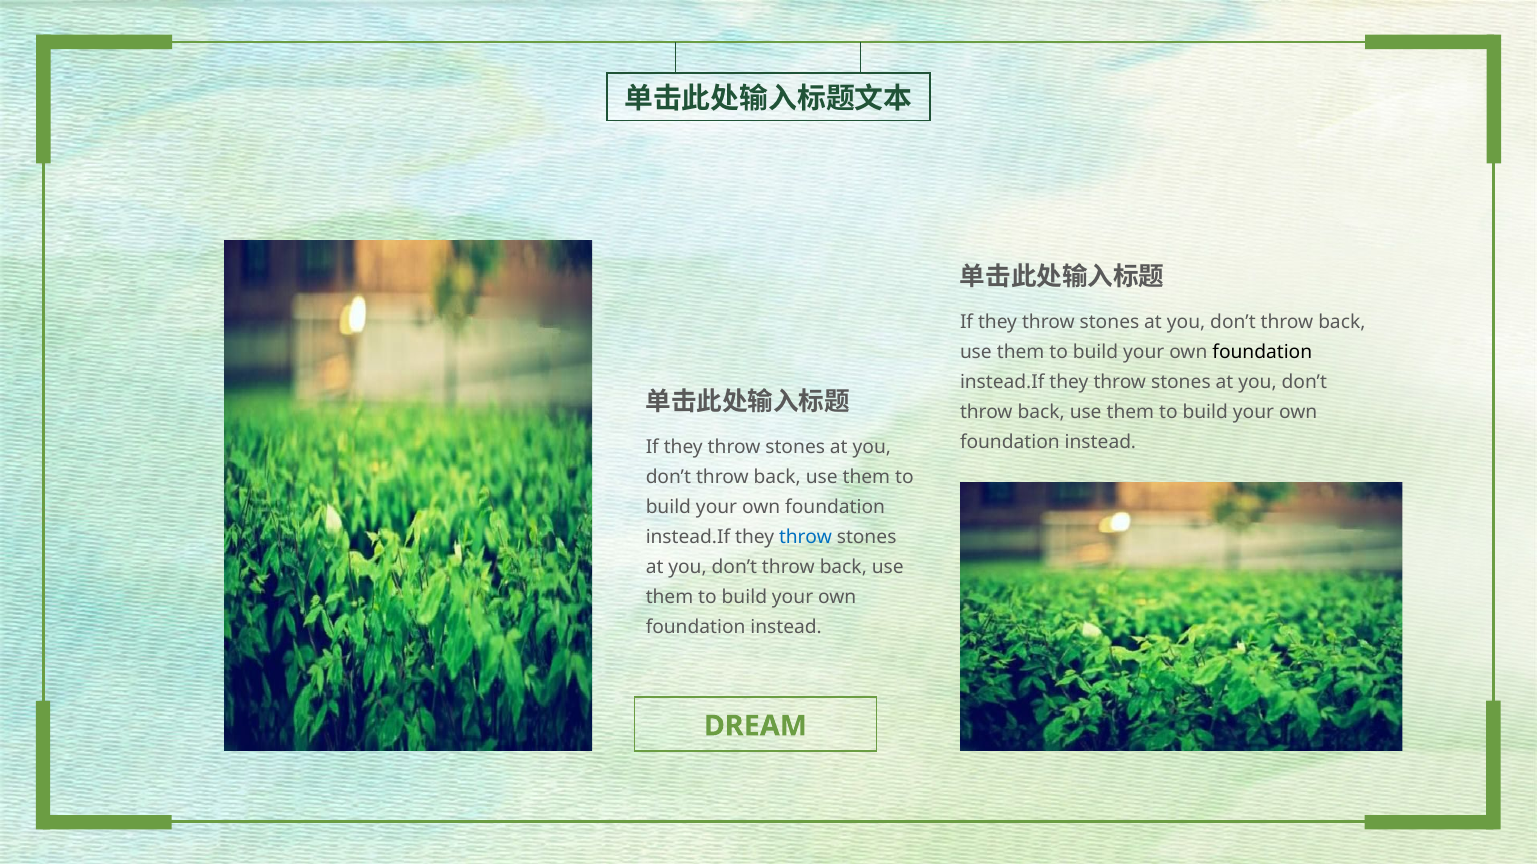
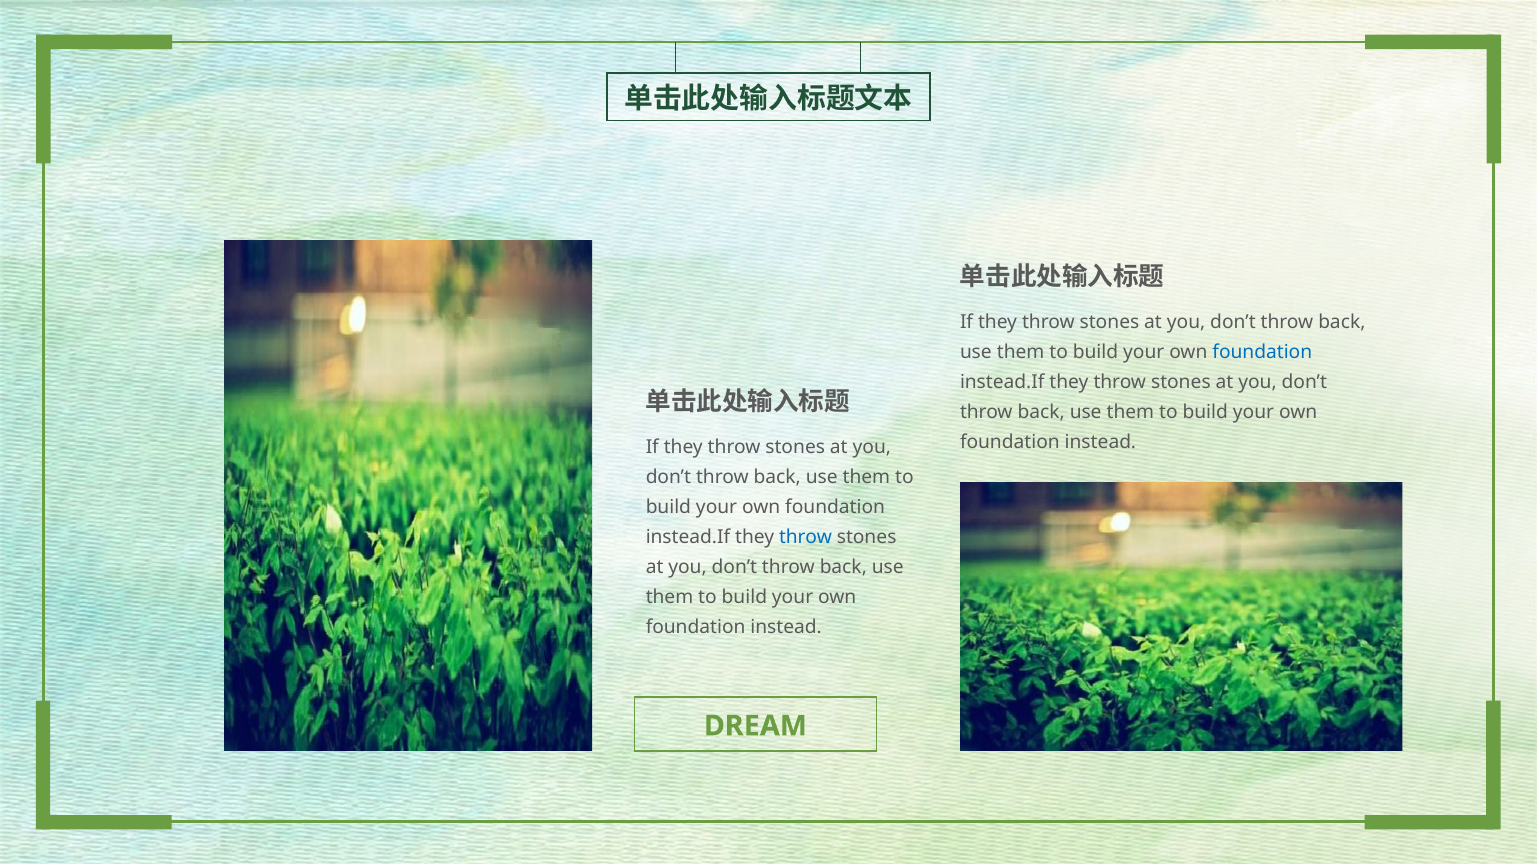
foundation colour: black -> blue (1262, 352)
